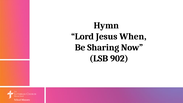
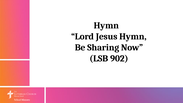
Jesus When: When -> Hymn (133, 36)
